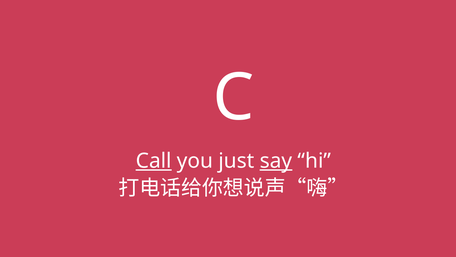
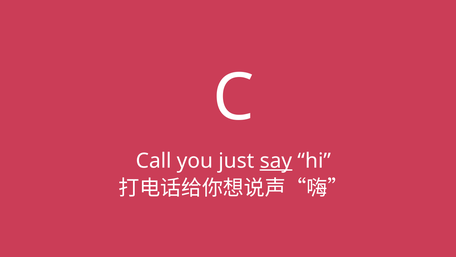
Call underline: present -> none (154, 161)
